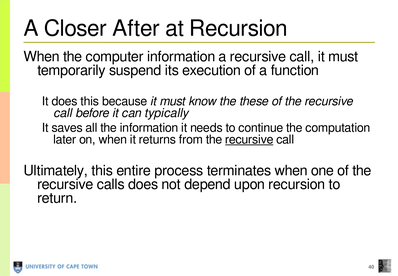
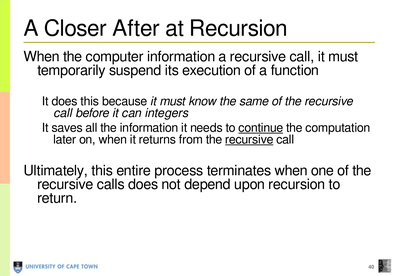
these: these -> same (254, 101)
typically: typically -> integers (166, 113)
continue underline: none -> present (261, 128)
